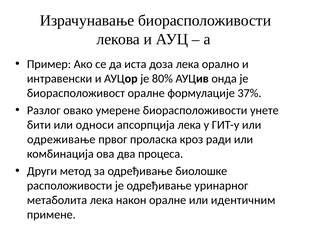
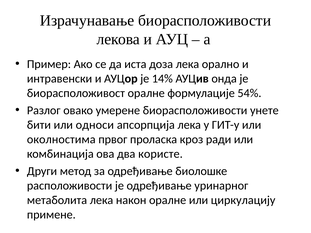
80%: 80% -> 14% (162, 79)
37%: 37% -> 54% (249, 93)
одреживање: одреживање -> околностима (61, 139)
процеса: процеса -> користе (161, 154)
идентичним: идентичним -> циркулацију (243, 200)
